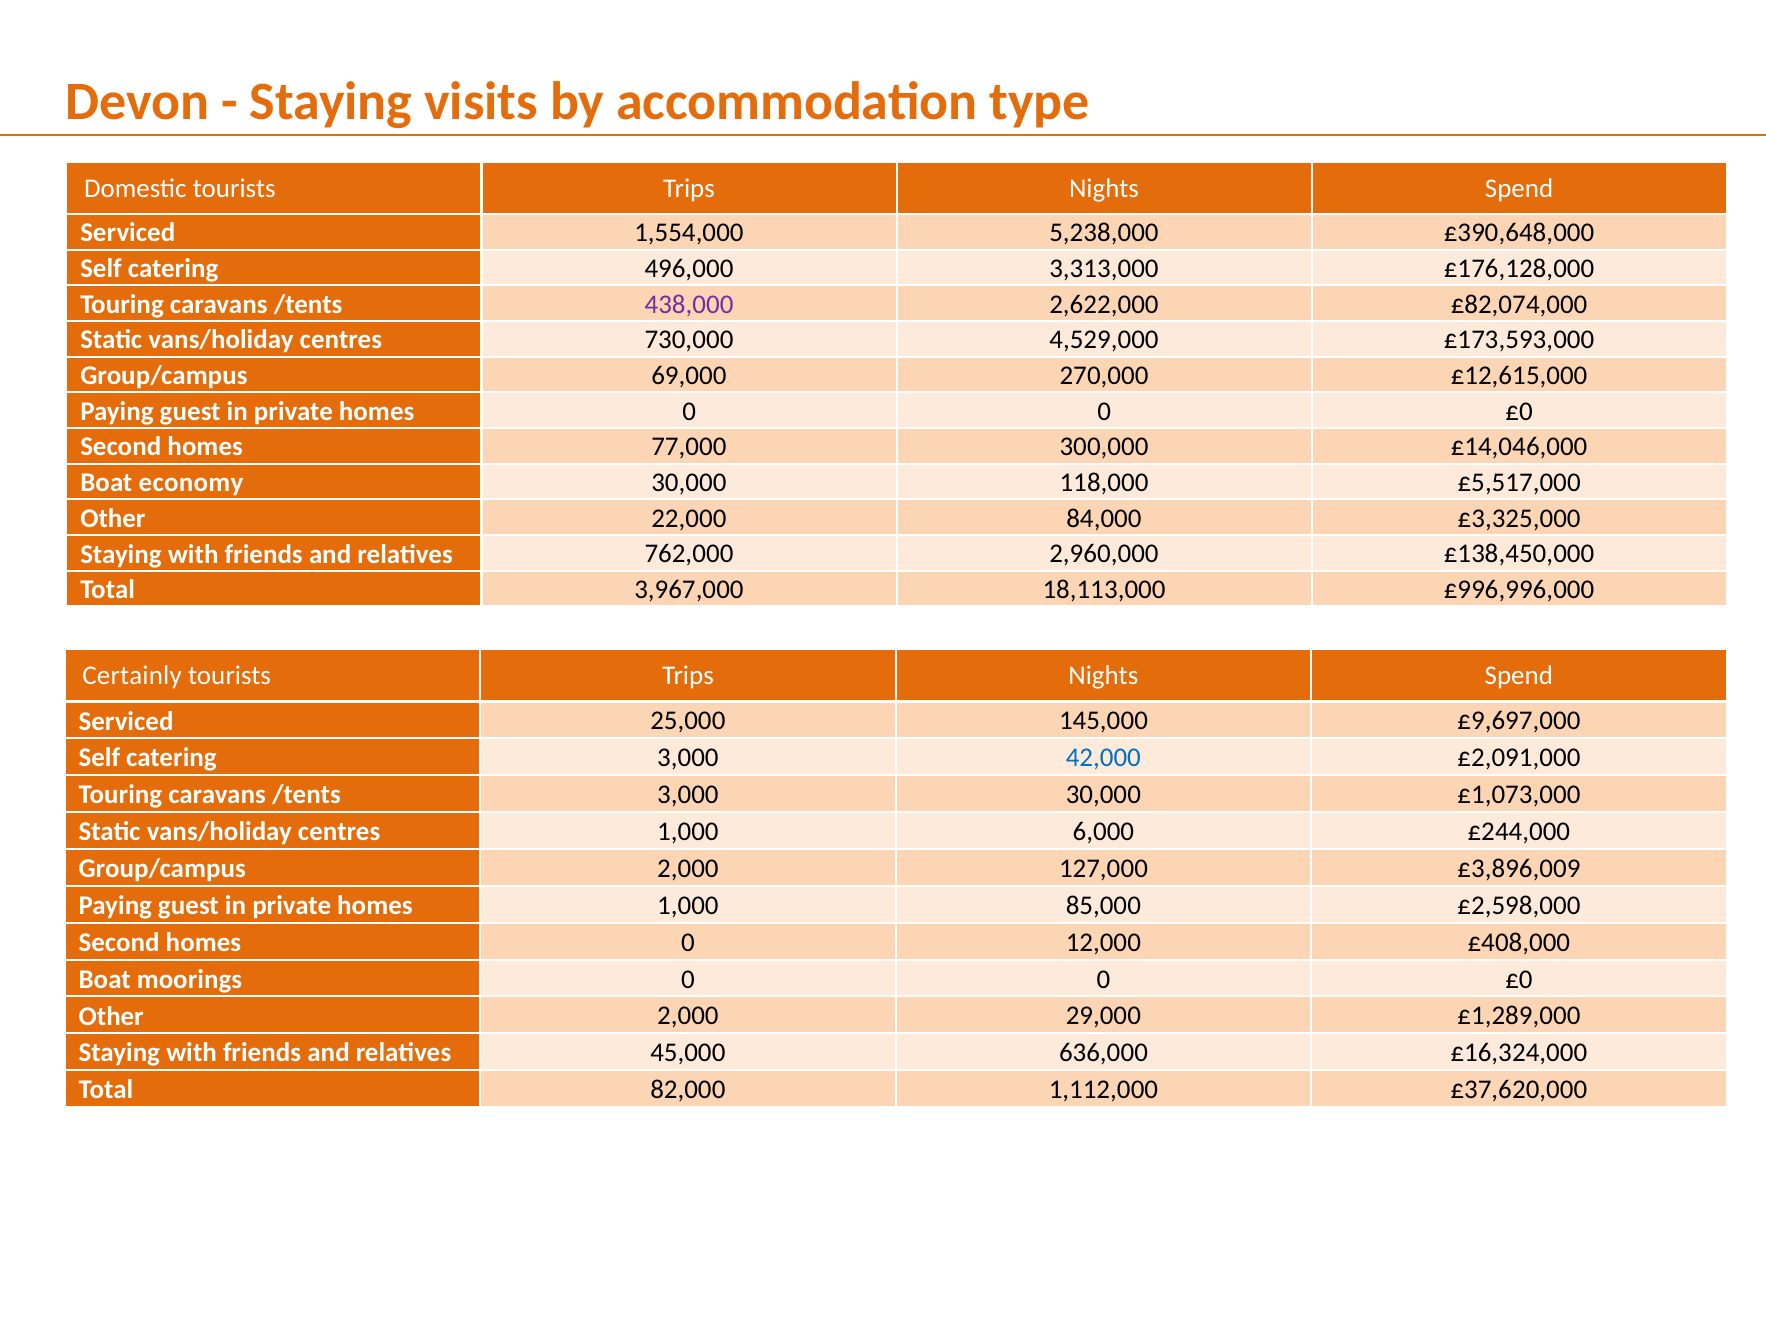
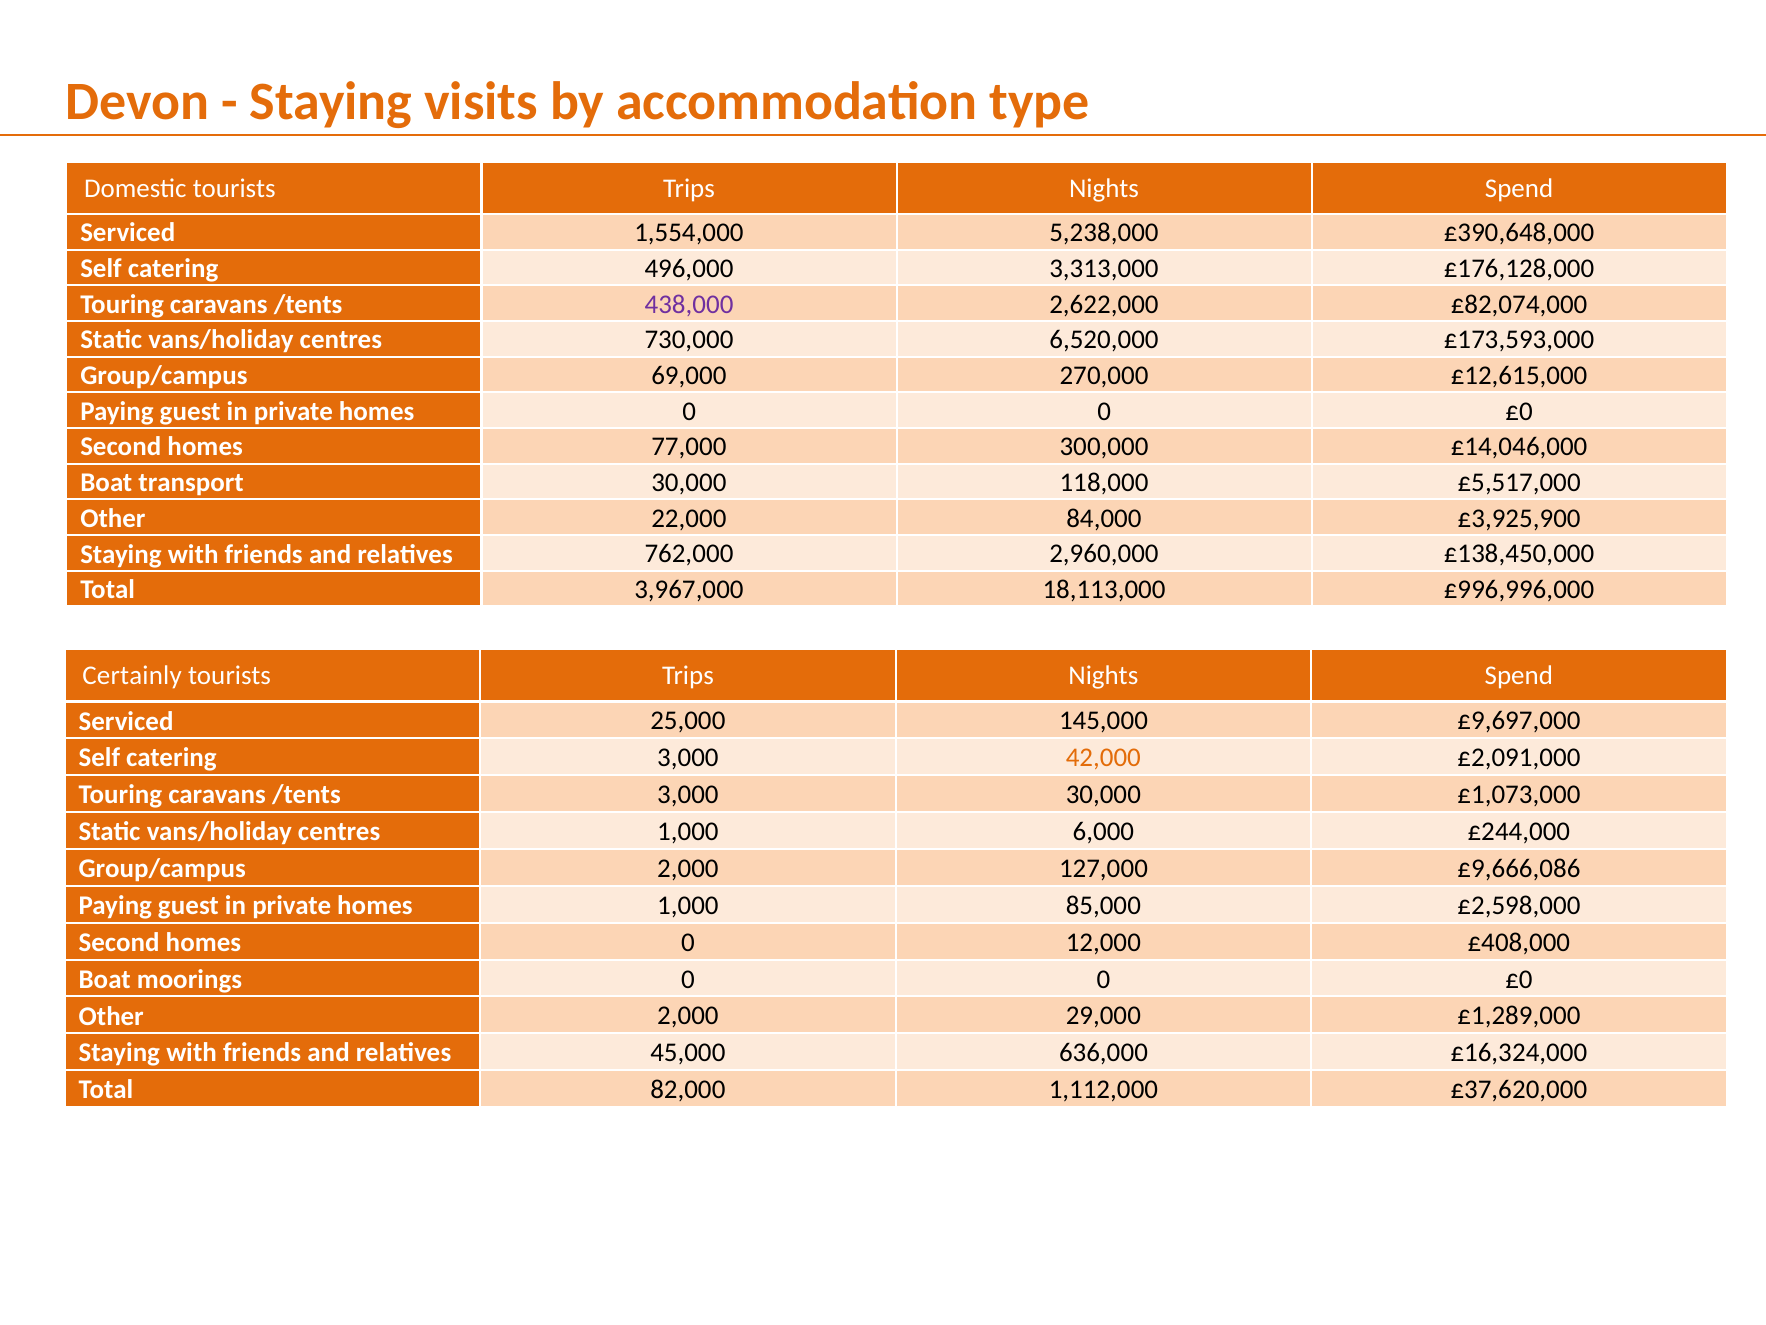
4,529,000: 4,529,000 -> 6,520,000 (1104, 340)
economy: economy -> transport (191, 483)
£3,325,000: £3,325,000 -> £3,925,900 (1519, 518)
42,000 colour: blue -> orange (1103, 758)
£3,896,009: £3,896,009 -> £9,666,086 (1519, 868)
